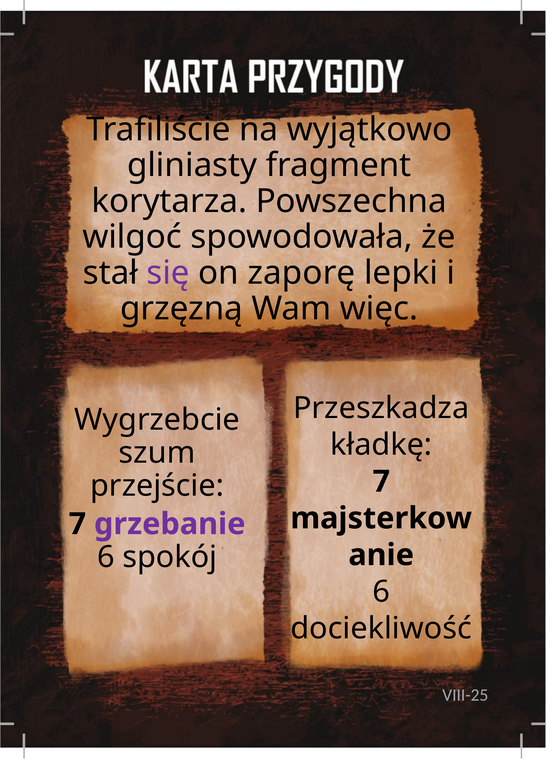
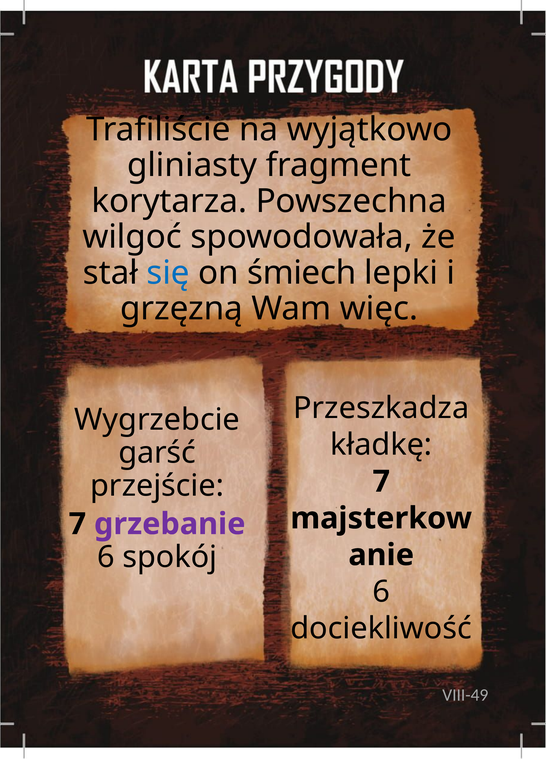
się colour: purple -> blue (168, 273)
zaporę: zaporę -> śmiech (302, 273)
szum: szum -> garść (157, 453)
VIII-25: VIII-25 -> VIII-49 (465, 696)
